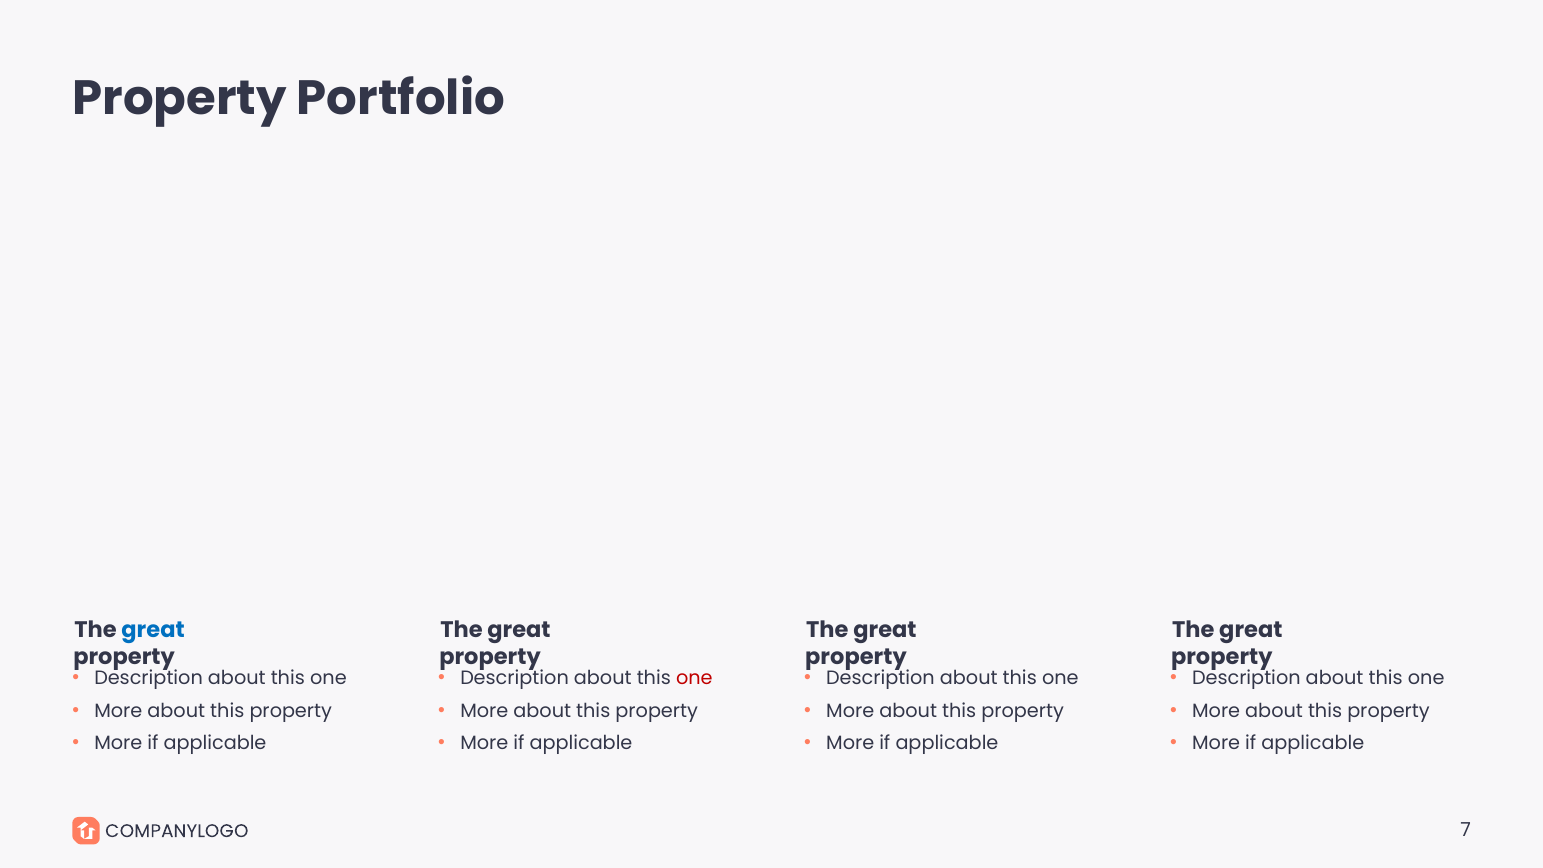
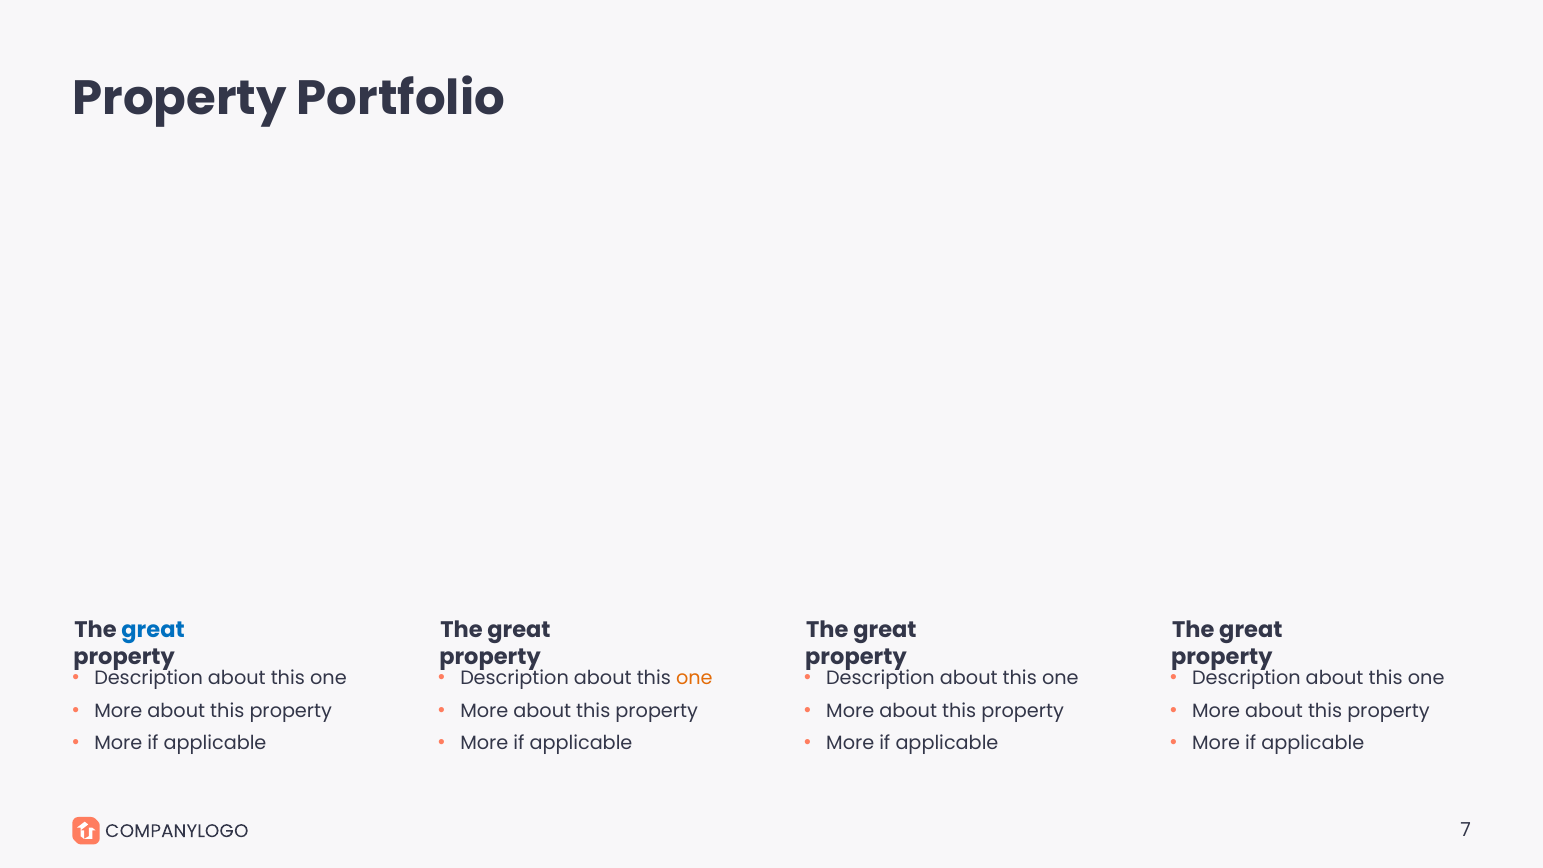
one colour: red -> orange (694, 678)
